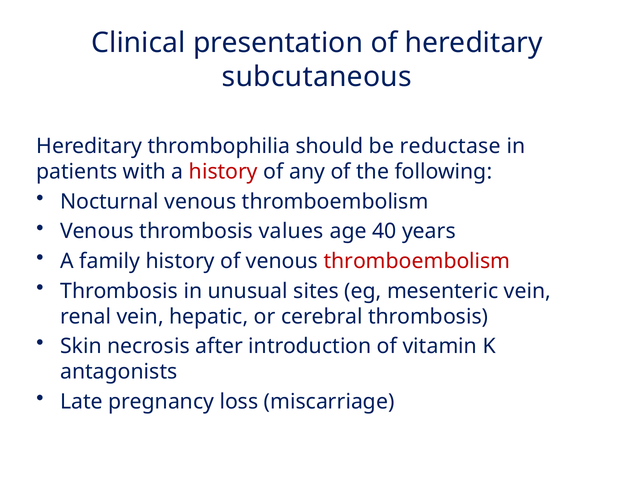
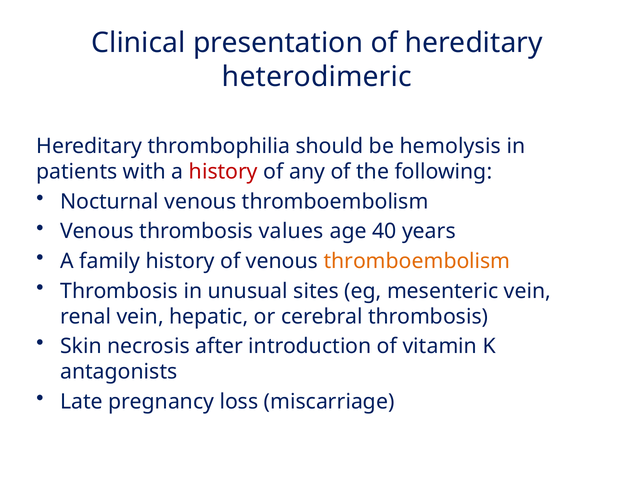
subcutaneous: subcutaneous -> heterodimeric (317, 77)
reductase: reductase -> hemolysis (450, 146)
thromboembolism colour: red -> orange (417, 261)
